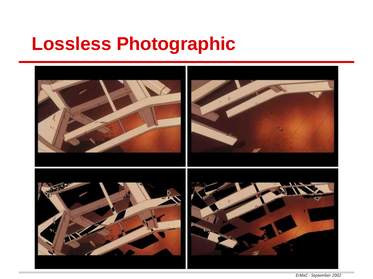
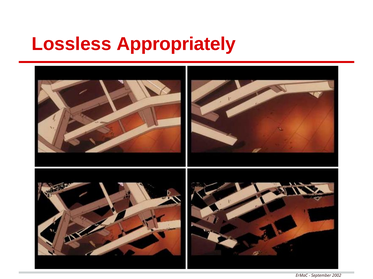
Photographic: Photographic -> Appropriately (176, 44)
